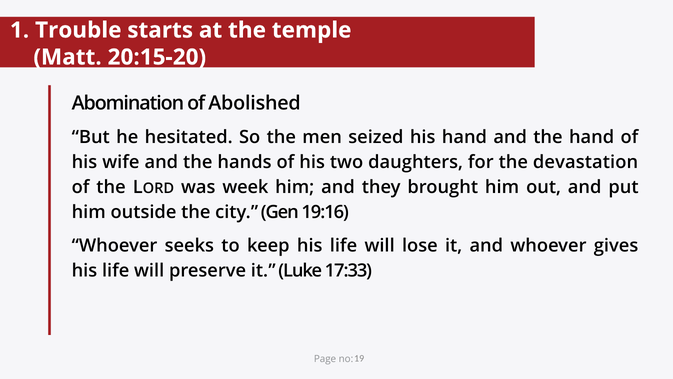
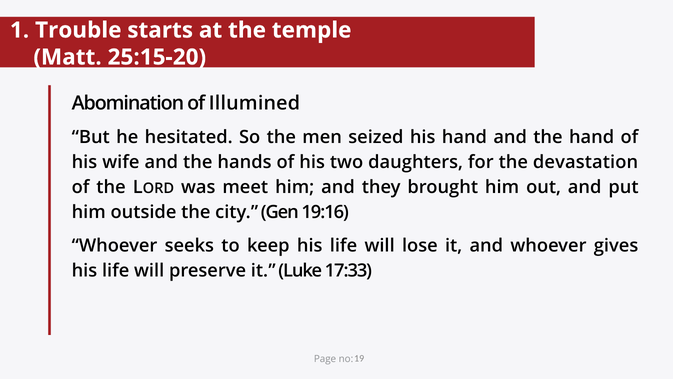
20:15-20: 20:15-20 -> 25:15-20 (157, 57)
Abolished: Abolished -> Illumined (254, 103)
week: week -> meet (245, 187)
